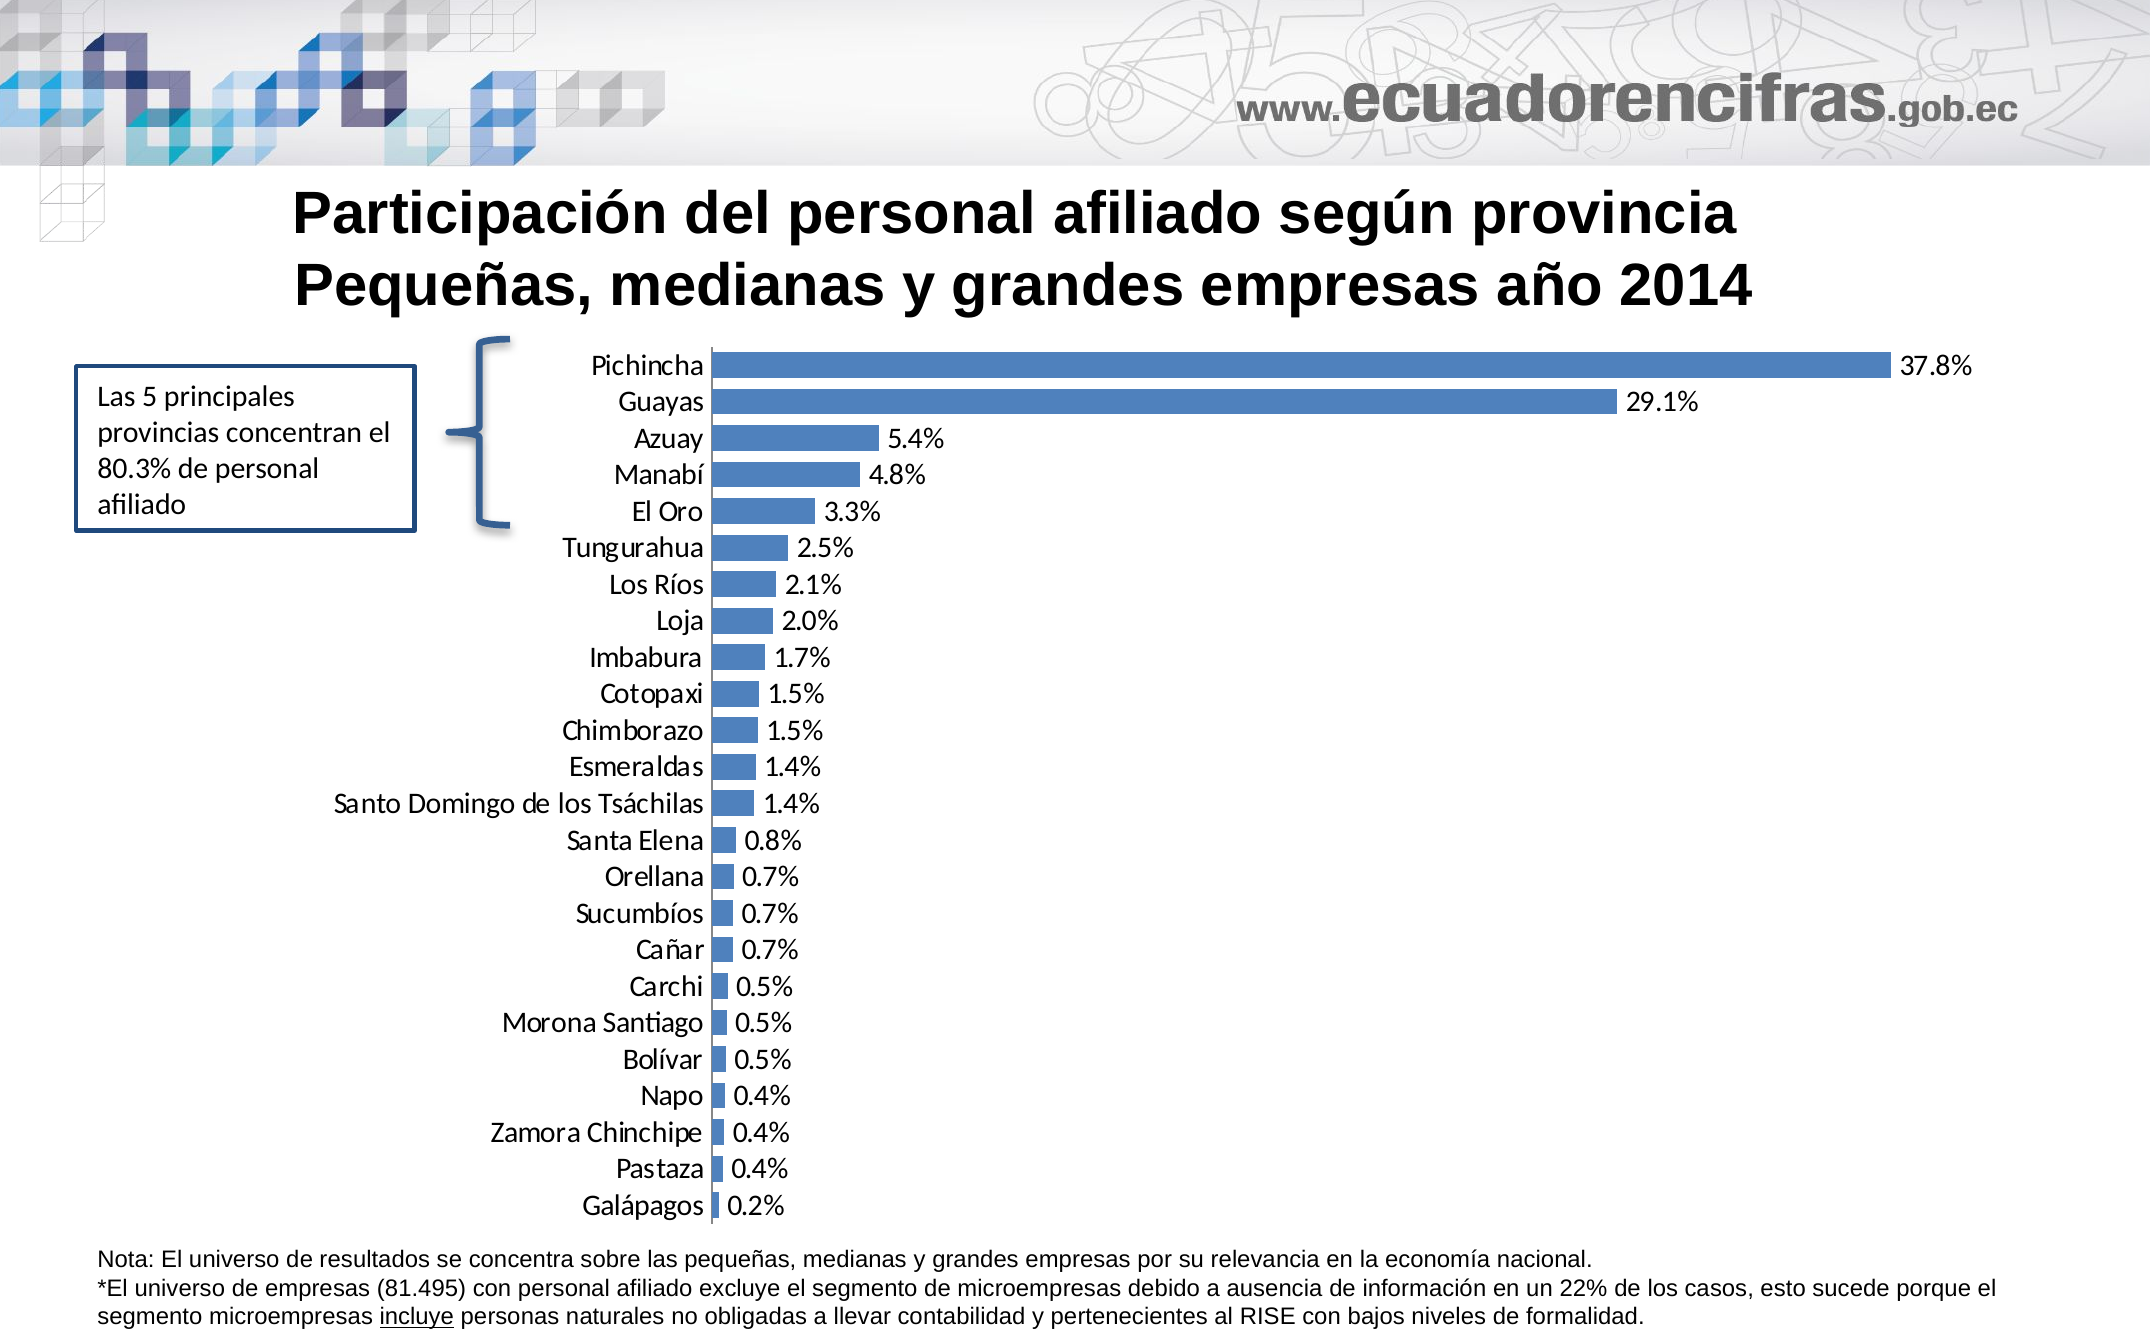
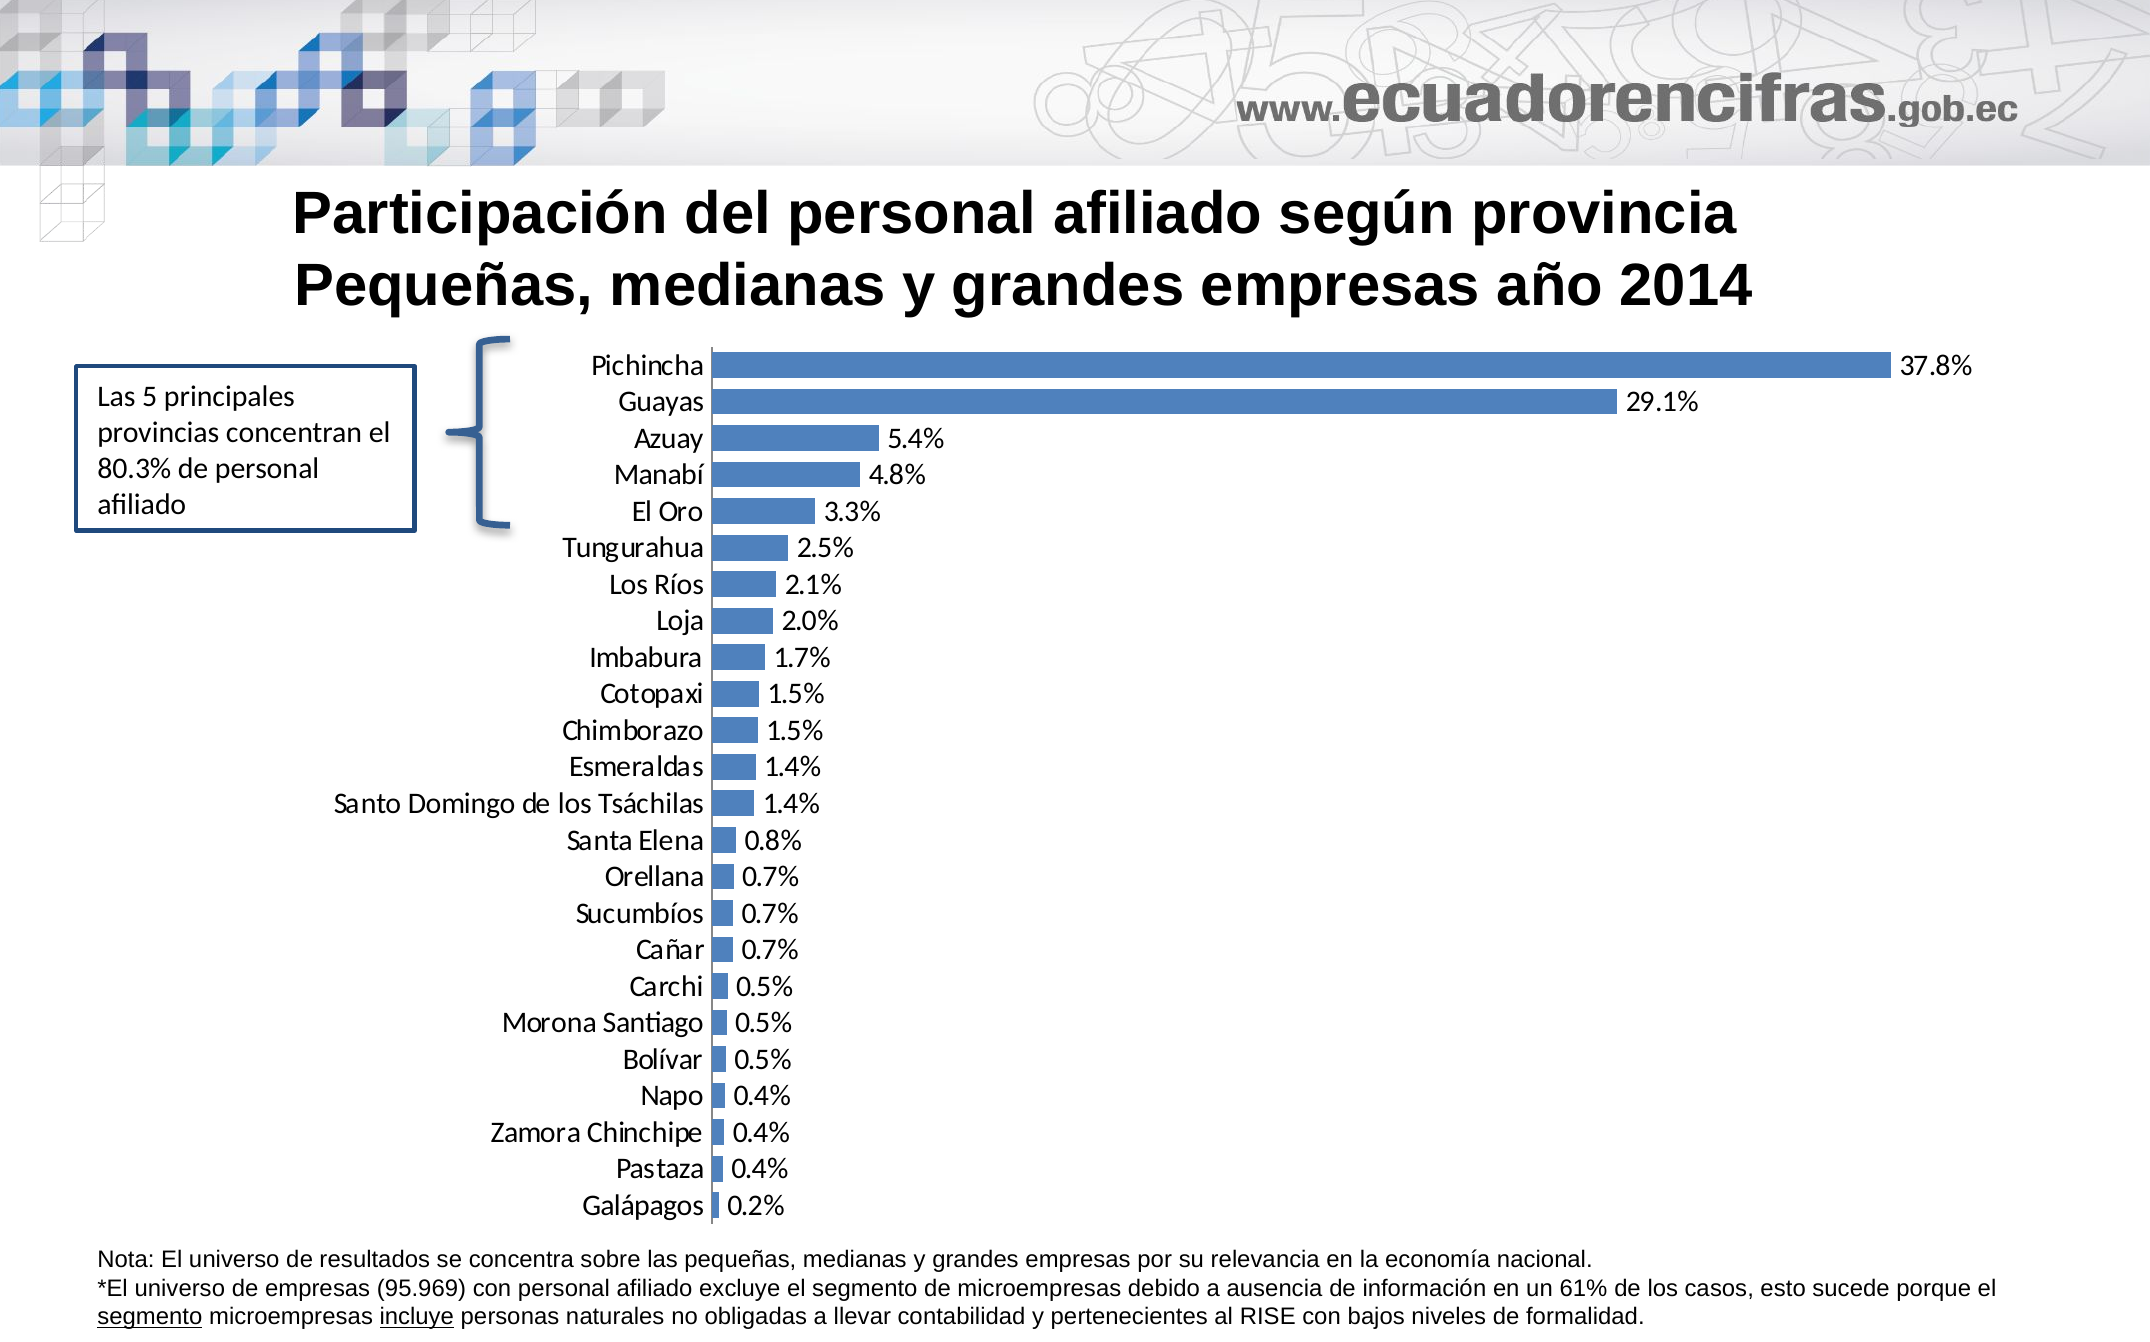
81.495: 81.495 -> 95.969 (422, 1289)
22%: 22% -> 61% (1583, 1289)
segmento underline: none -> present (150, 1318)
